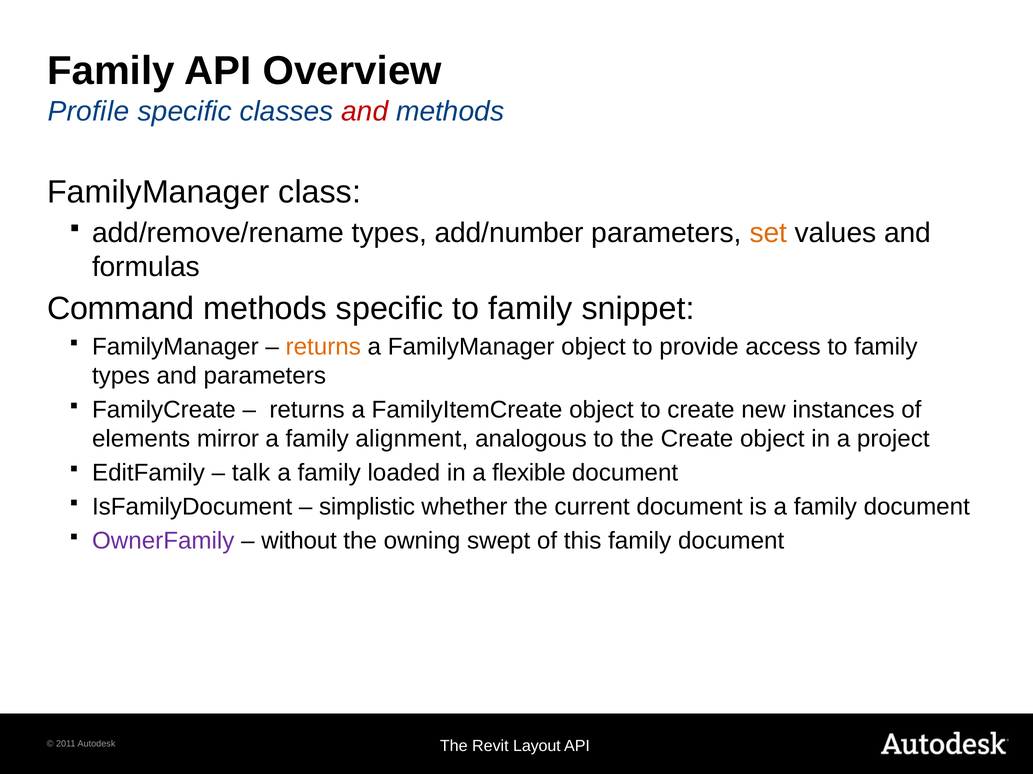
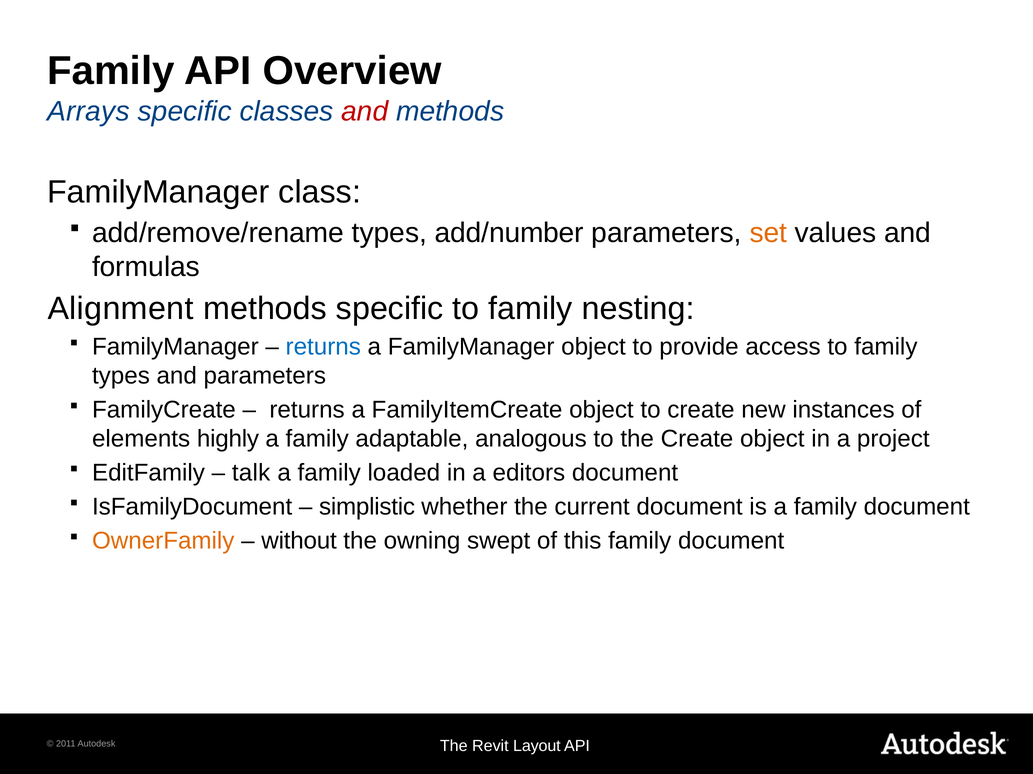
Profile: Profile -> Arrays (88, 111)
Command: Command -> Alignment (120, 309)
snippet: snippet -> nesting (638, 309)
returns colour: orange -> blue (323, 347)
mirror: mirror -> highly (228, 439)
alignment: alignment -> adaptable (412, 439)
flexible: flexible -> editors (529, 473)
OwnerFamily colour: purple -> orange (163, 541)
